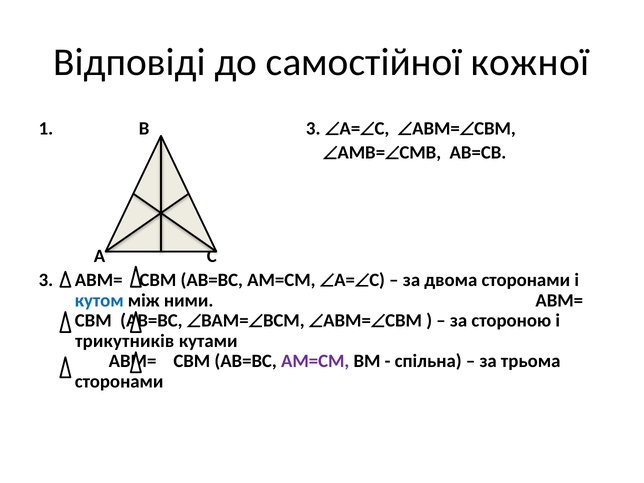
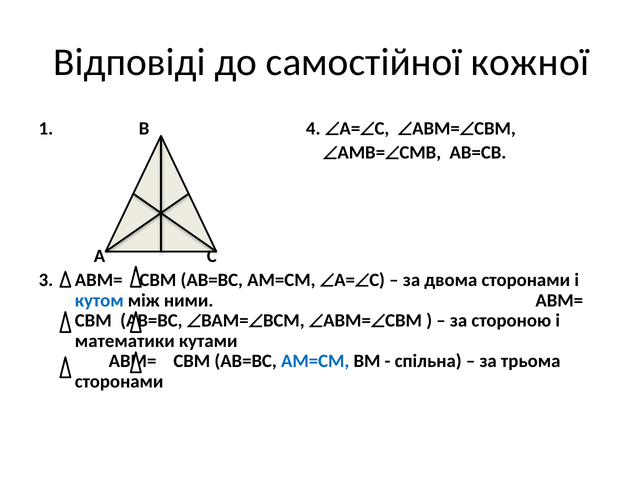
3: 3 -> 4 (313, 129)
трикутників: трикутників -> математики (125, 341)
АМ=СМ colour: purple -> blue (315, 361)
